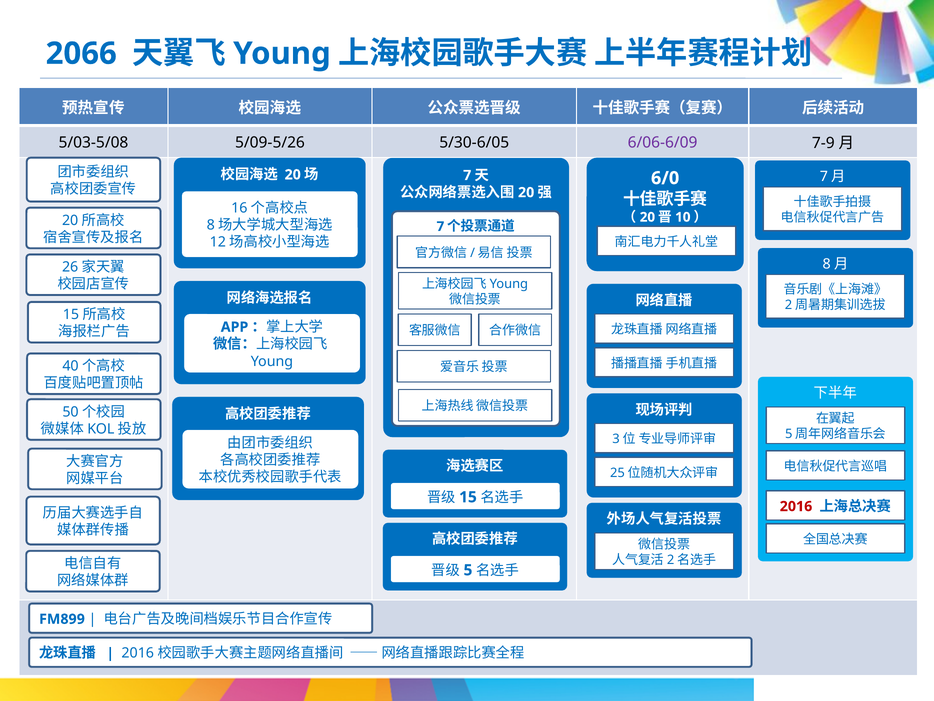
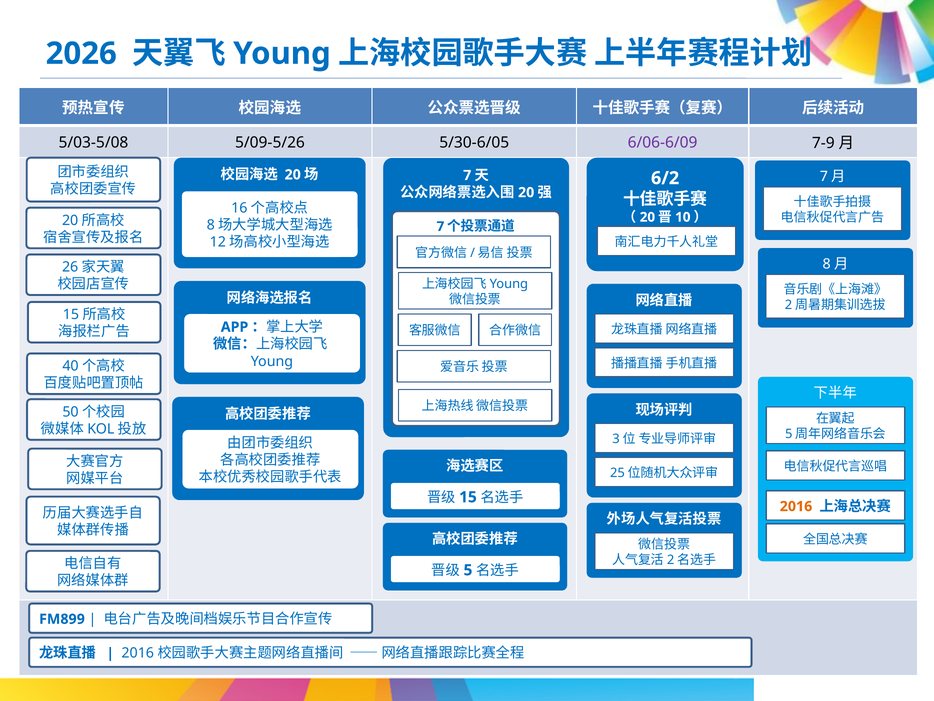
2066: 2066 -> 2026 (81, 54)
6/0: 6/0 -> 6/2 (665, 178)
2016 colour: red -> orange (796, 506)
